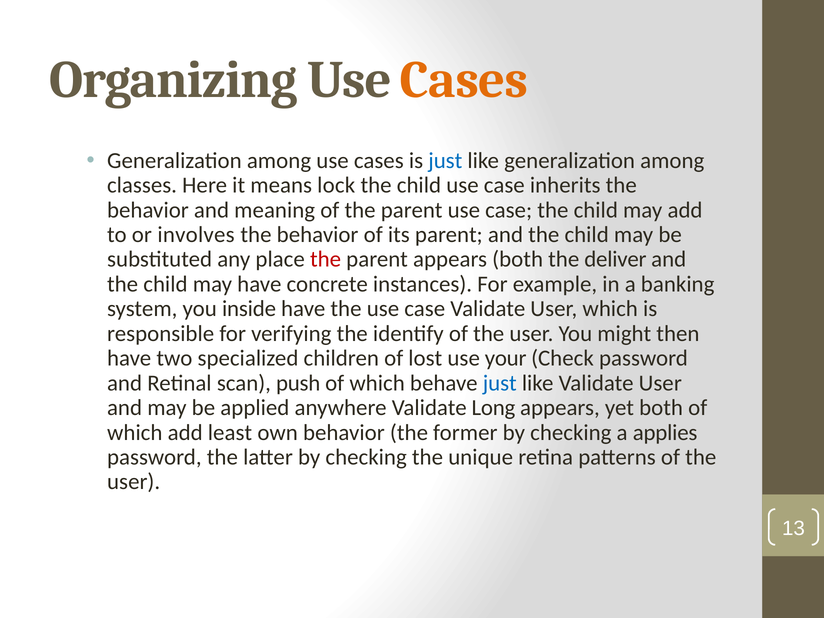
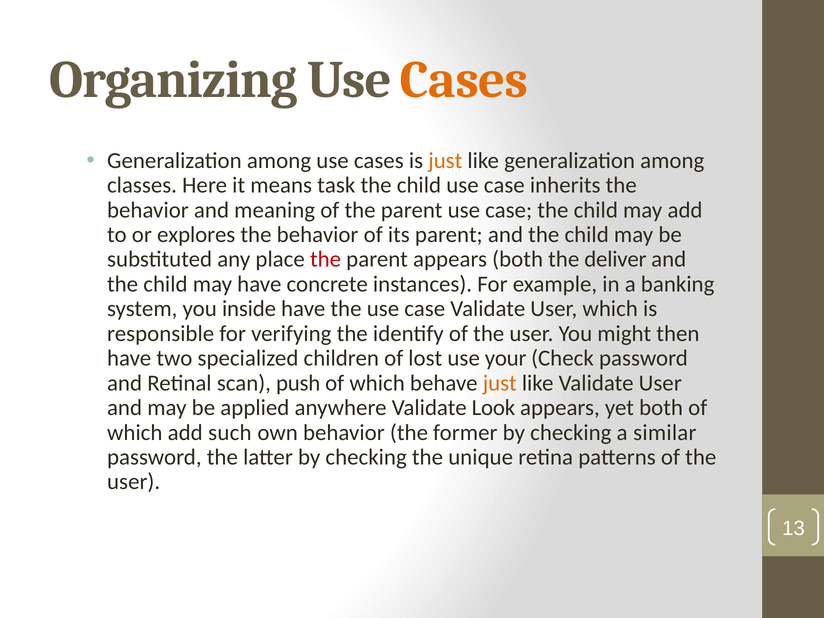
just colour: blue -> orange (445, 161)
lock: lock -> task (336, 185)
involves: involves -> explores (196, 235)
just colour: blue -> orange (500, 383)
Long: Long -> Look (493, 408)
least: least -> such (230, 432)
applies: applies -> similar (665, 432)
